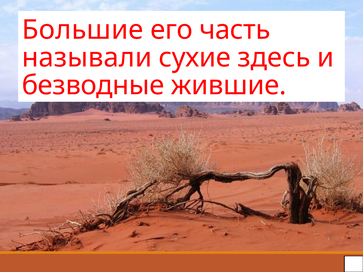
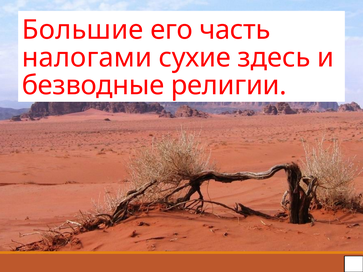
называли: называли -> налогами (87, 58)
жившие: жившие -> религии (229, 85)
